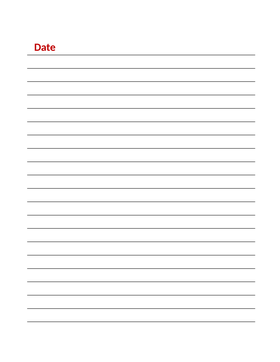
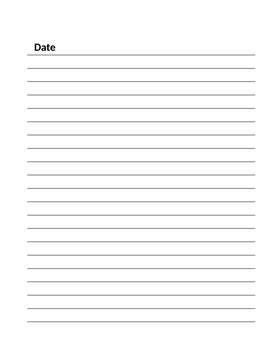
Date colour: red -> black (45, 47)
